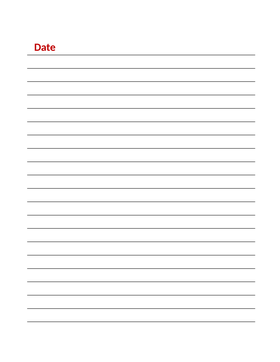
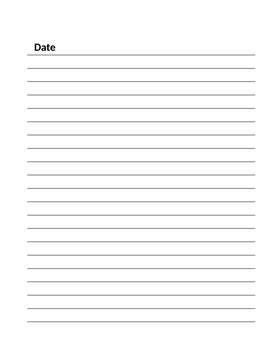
Date colour: red -> black (45, 47)
